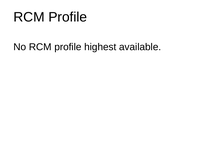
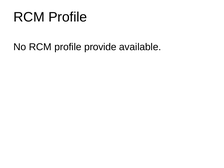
highest: highest -> provide (100, 47)
